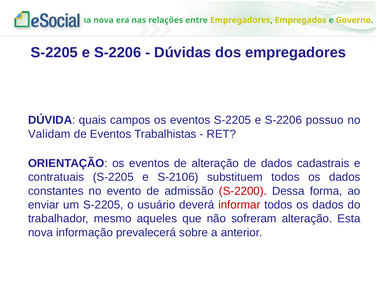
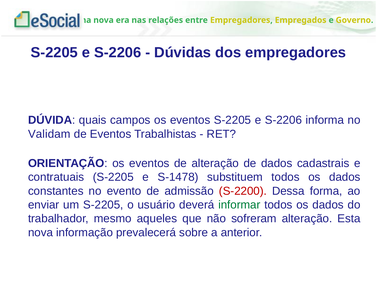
possuo: possuo -> informa (325, 120)
S-2106: S-2106 -> S-1478 (178, 177)
informar colour: red -> green (239, 205)
